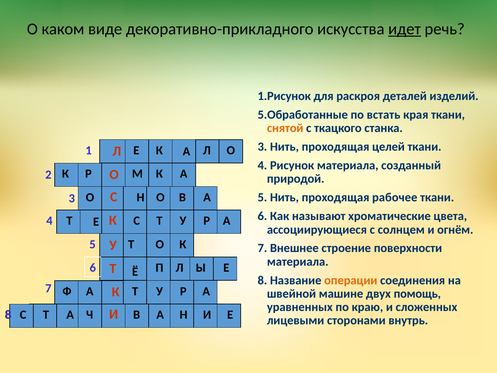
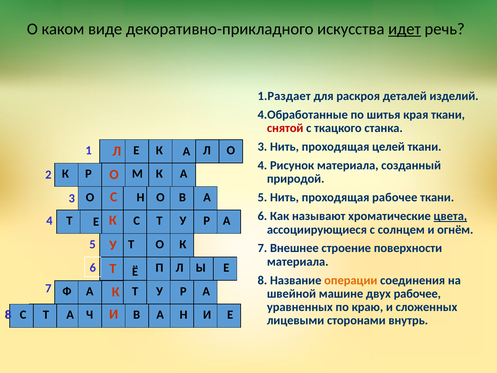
1.Рисунок: 1.Рисунок -> 1.Раздает (284, 96)
5.Обработанные: 5.Обработанные -> 4.Обработанные (303, 115)
встать: встать -> шитья (384, 115)
снятой colour: orange -> red (285, 128)
цвета underline: none -> present (450, 216)
двух помощь: помощь -> рабочее (417, 293)
